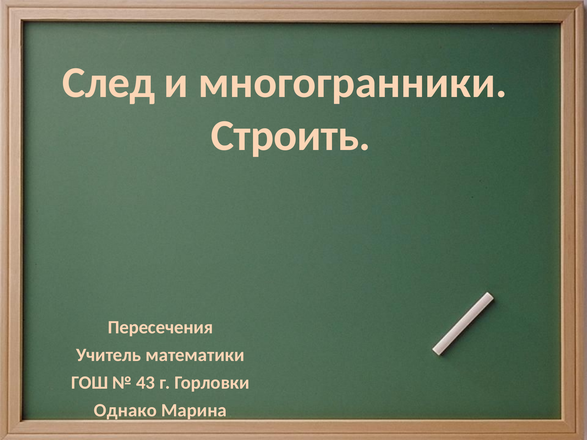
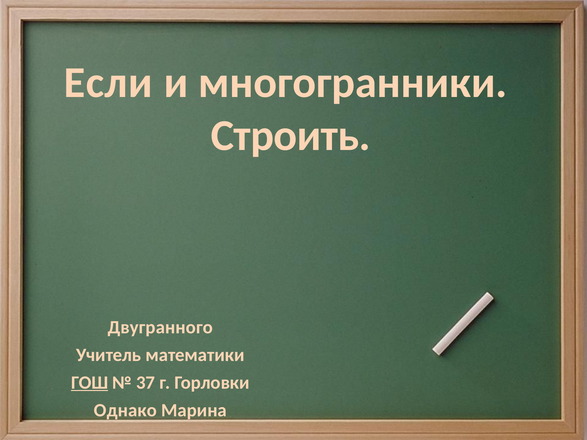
След: След -> Если (108, 83)
Пересечения: Пересечения -> Двугранного (160, 327)
ГОШ underline: none -> present (90, 383)
43: 43 -> 37 (146, 383)
